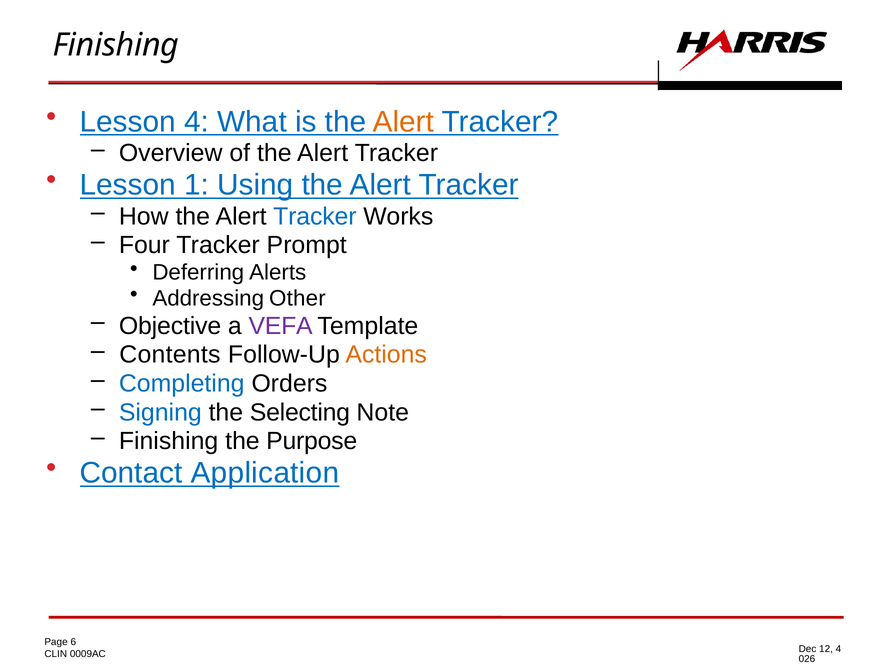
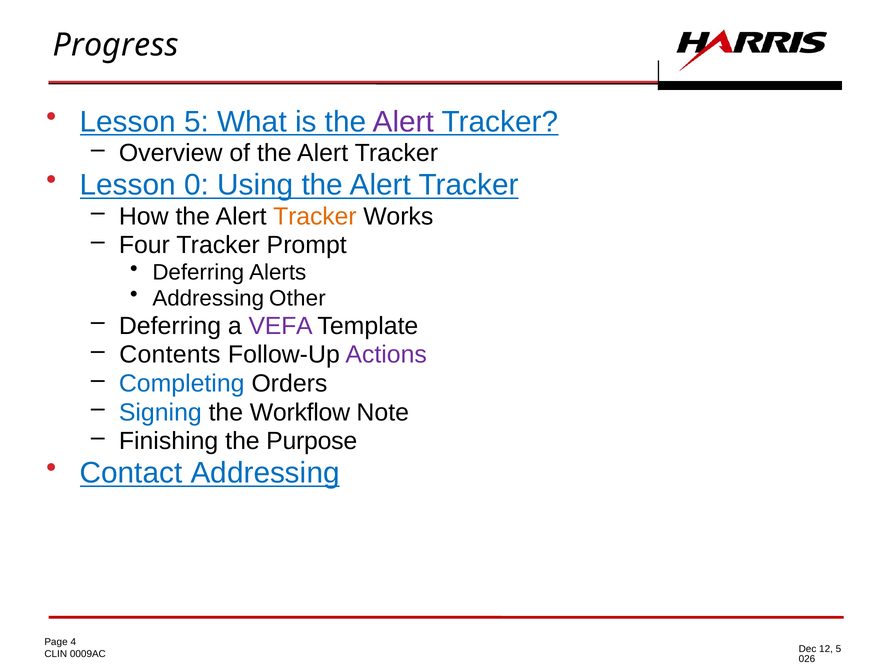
Finishing: Finishing -> Progress (116, 45)
Lesson 4: 4 -> 5 (197, 122)
Alert colour: orange -> purple (403, 122)
1: 1 -> 0 (197, 185)
Tracker colour: blue -> orange (315, 217)
Objective: Objective -> Deferring (170, 326)
Actions colour: orange -> purple (386, 355)
Selecting: Selecting -> Workflow (300, 413)
Contact Application: Application -> Addressing (265, 473)
6: 6 -> 4 (73, 643)
4: 4 -> 5 (839, 650)
